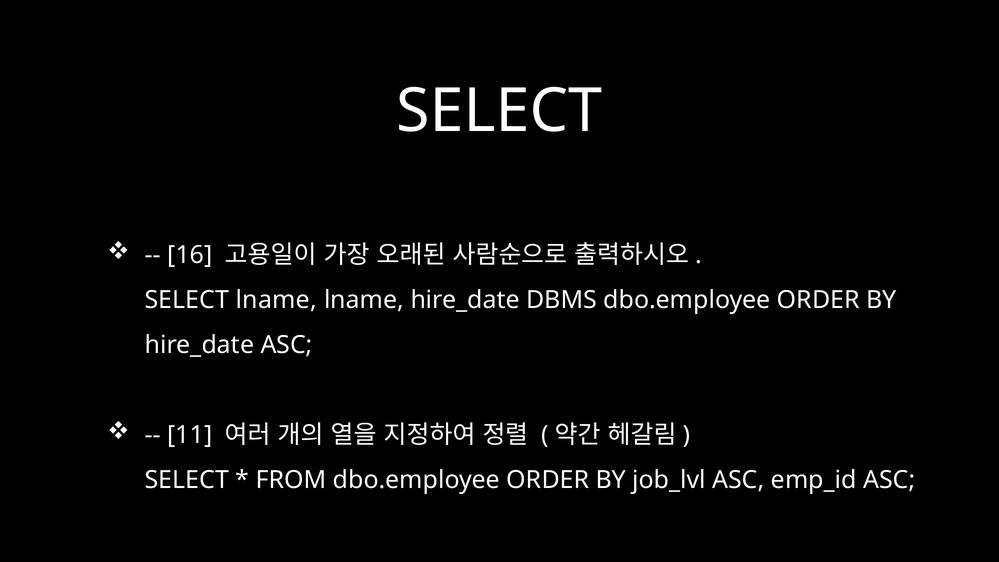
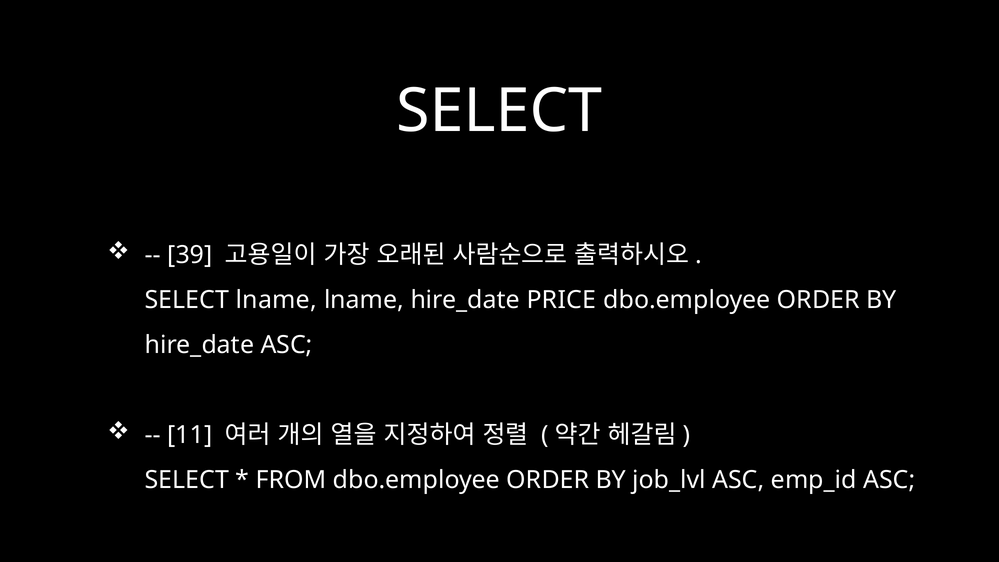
16: 16 -> 39 (190, 255)
DBMS: DBMS -> PRICE (561, 300)
